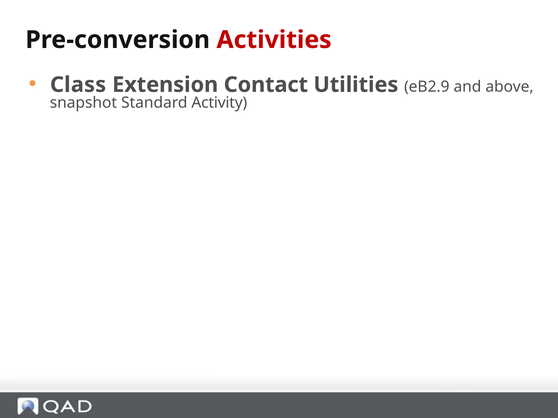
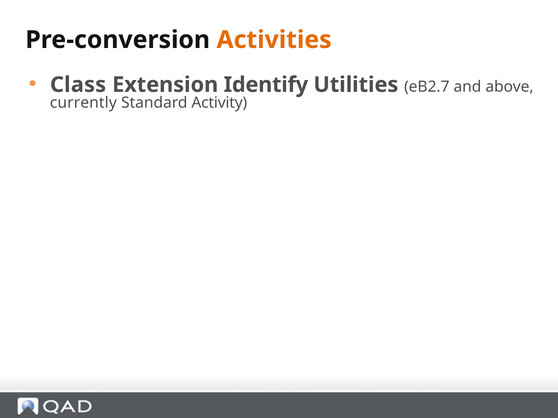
Activities colour: red -> orange (274, 40)
Contact: Contact -> Identify (266, 85)
eB2.9: eB2.9 -> eB2.7 (427, 87)
snapshot: snapshot -> currently (83, 103)
